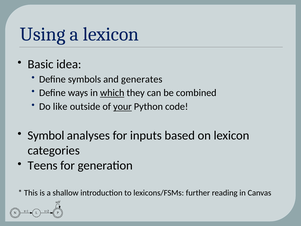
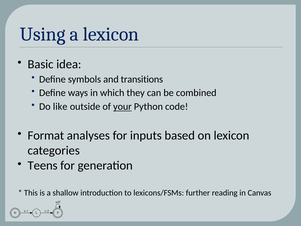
generates: generates -> transitions (142, 79)
which underline: present -> none (112, 93)
Symbol: Symbol -> Format (46, 135)
